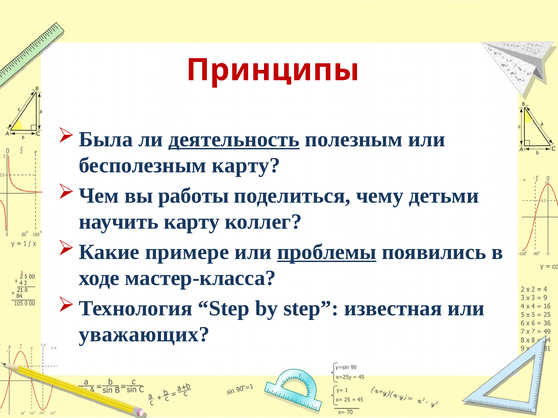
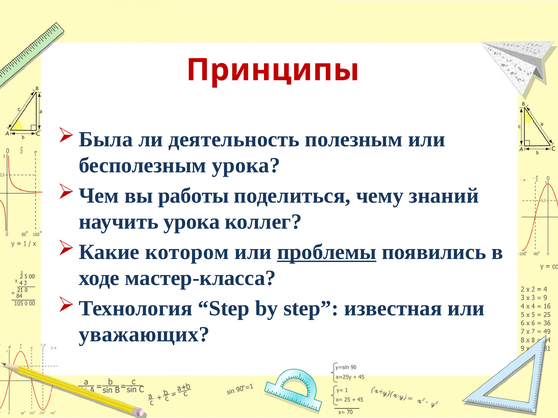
деятельность underline: present -> none (234, 139)
бесполезным карту: карту -> урока (246, 165)
детьми: детьми -> знаний (444, 196)
научить карту: карту -> урока (192, 222)
примере: примере -> котором (187, 252)
